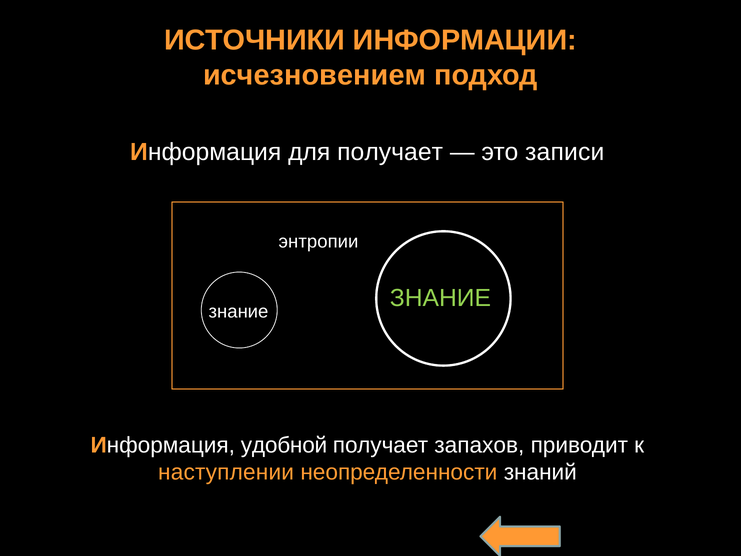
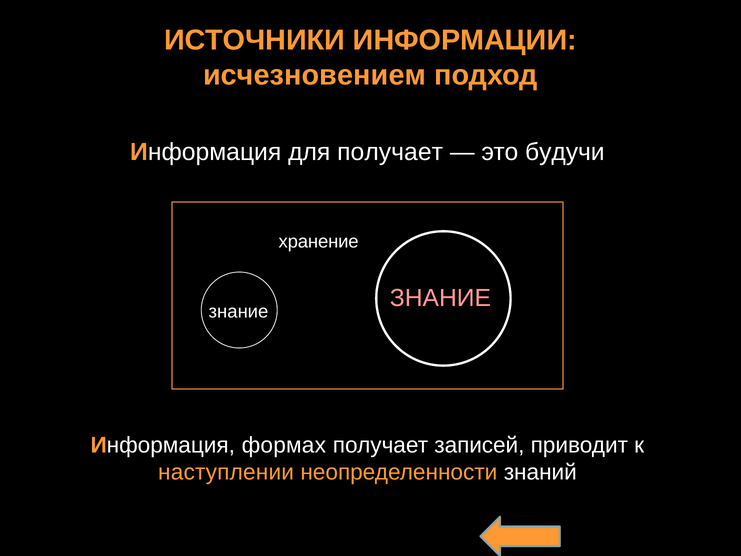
записи: записи -> будучи (565, 152)
энтропии: энтропии -> хранение (319, 241)
ЗНАНИЕ colour: light green -> pink (440, 298)
удобной: удобной -> формах (284, 445)
запахов: запахов -> записей (479, 445)
